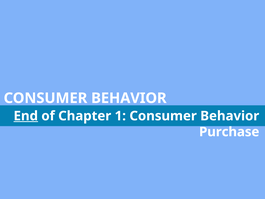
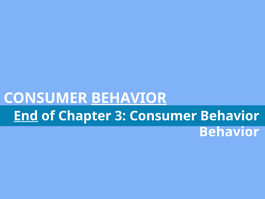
BEHAVIOR underline: none -> present (129, 98)
1: 1 -> 3 (120, 116)
Purchase: Purchase -> Behavior (229, 132)
